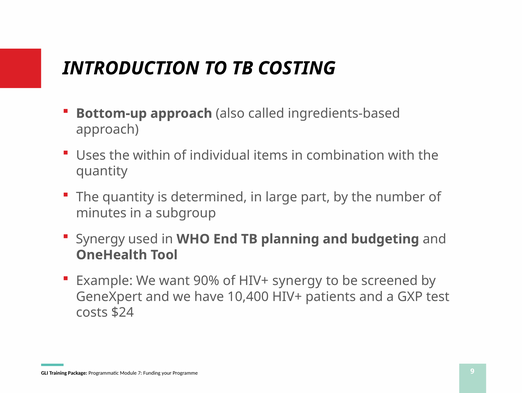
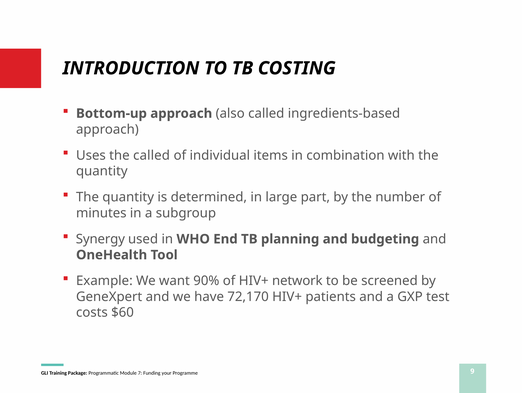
the within: within -> called (152, 155)
HIV+ synergy: synergy -> network (297, 281)
10,400: 10,400 -> 72,170 (248, 297)
$24: $24 -> $60 (123, 313)
